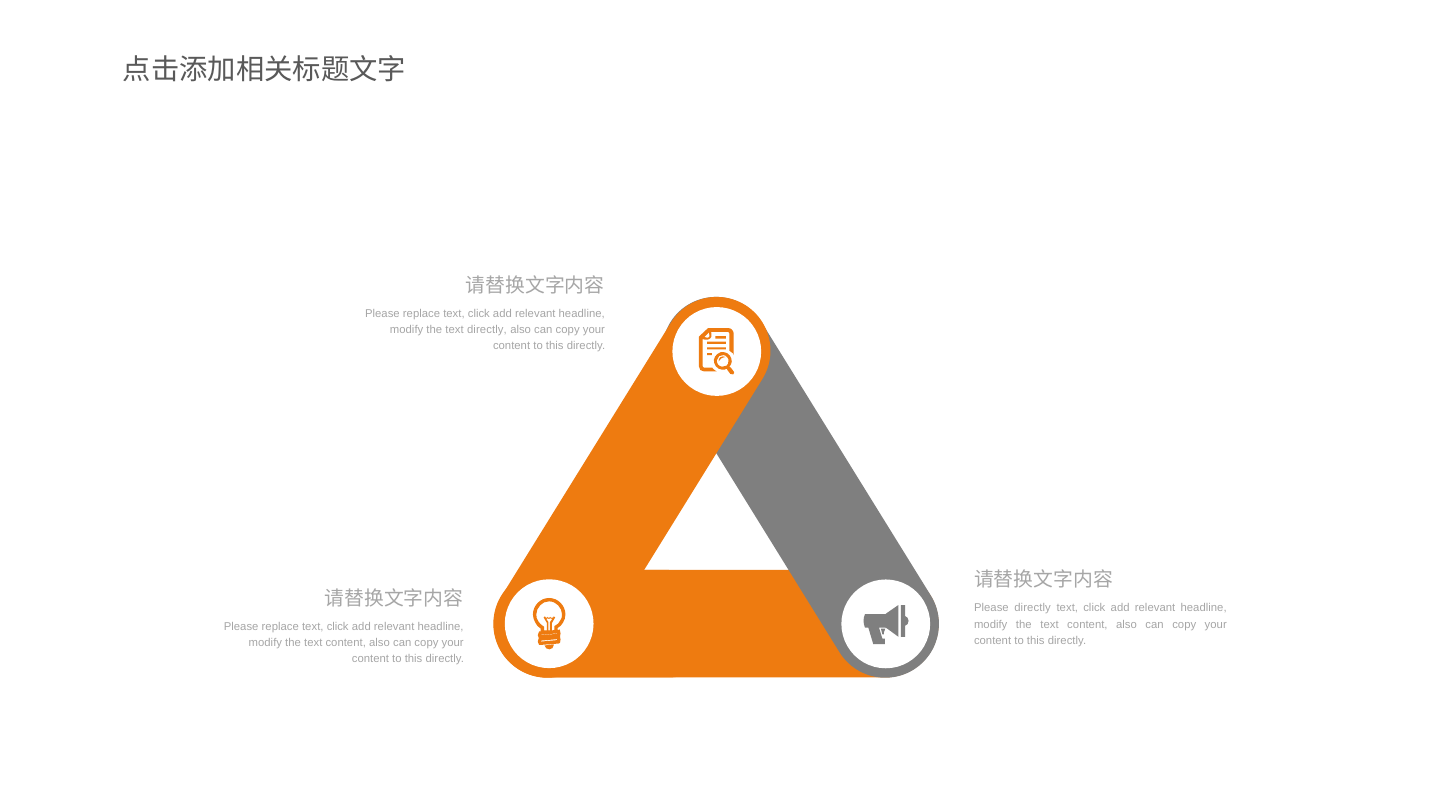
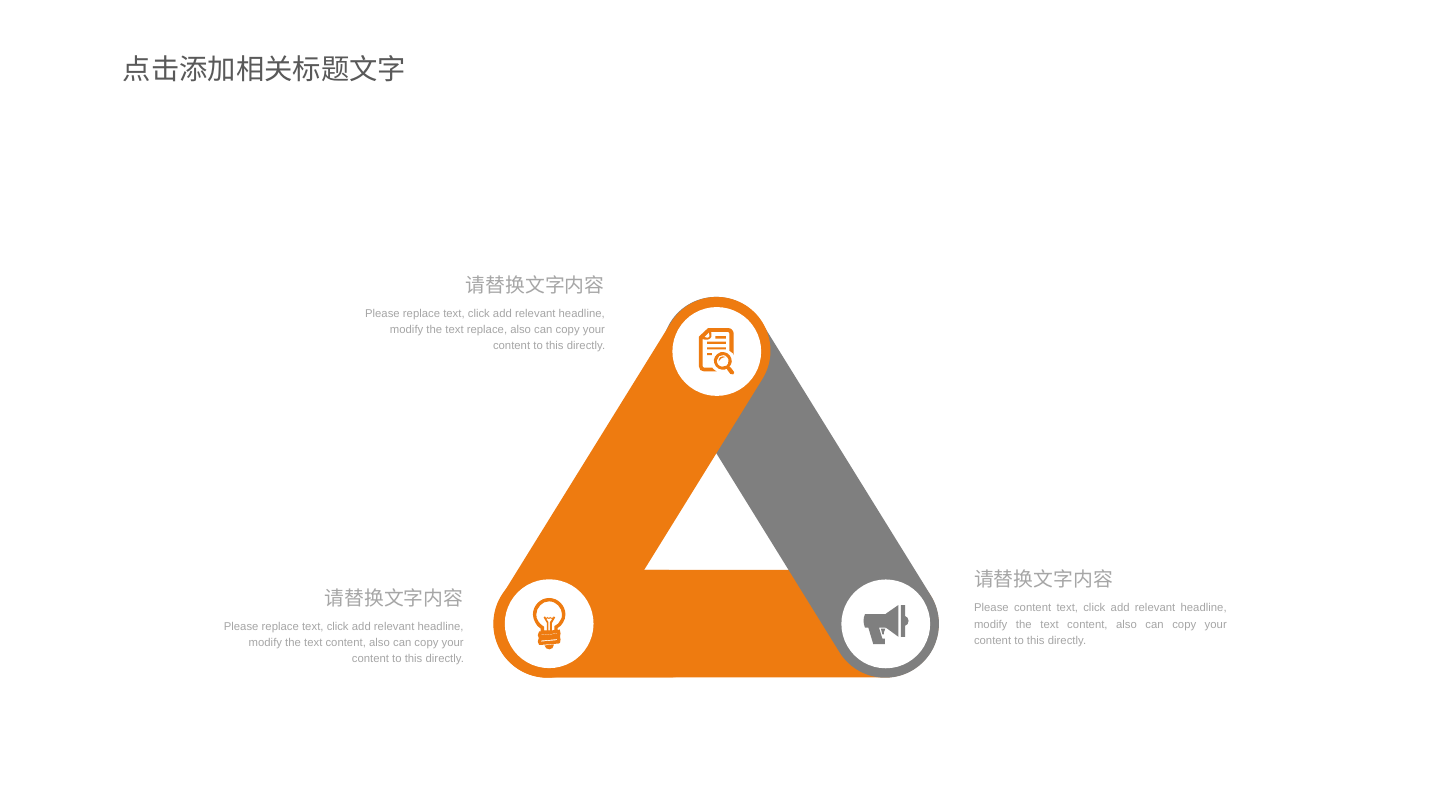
text directly: directly -> replace (487, 330)
Please directly: directly -> content (1033, 608)
